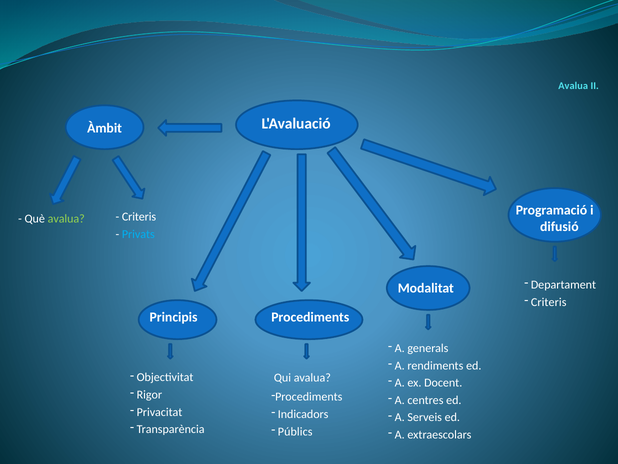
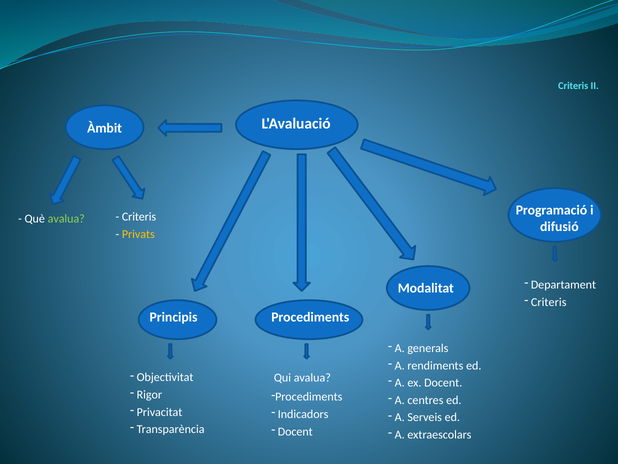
Avalua: Avalua -> Criteris (573, 86)
Privats colour: light blue -> yellow (138, 234)
Públics: Públics -> Docent (295, 431)
